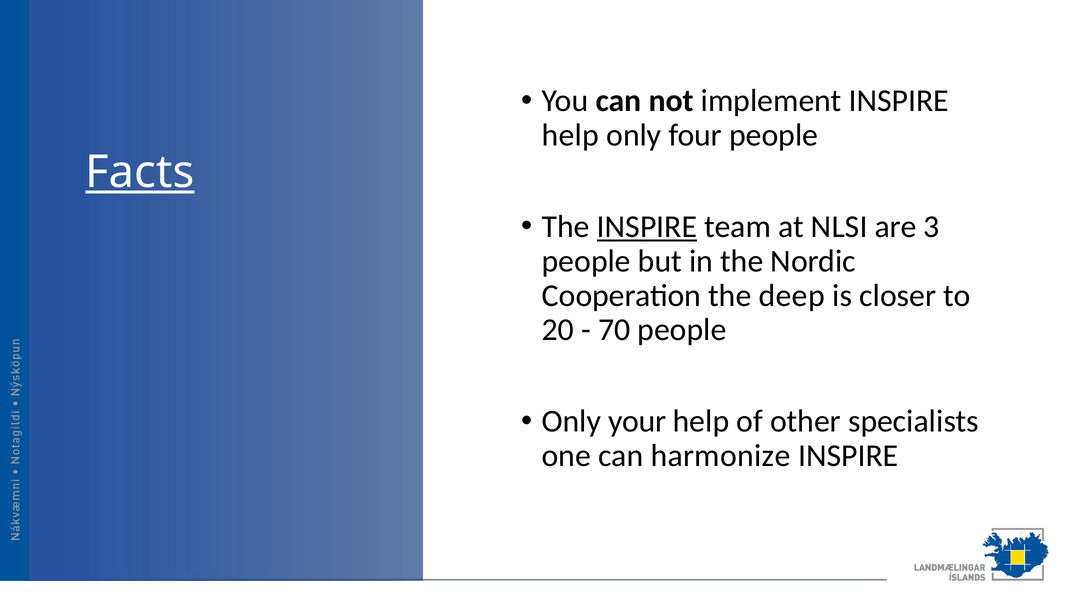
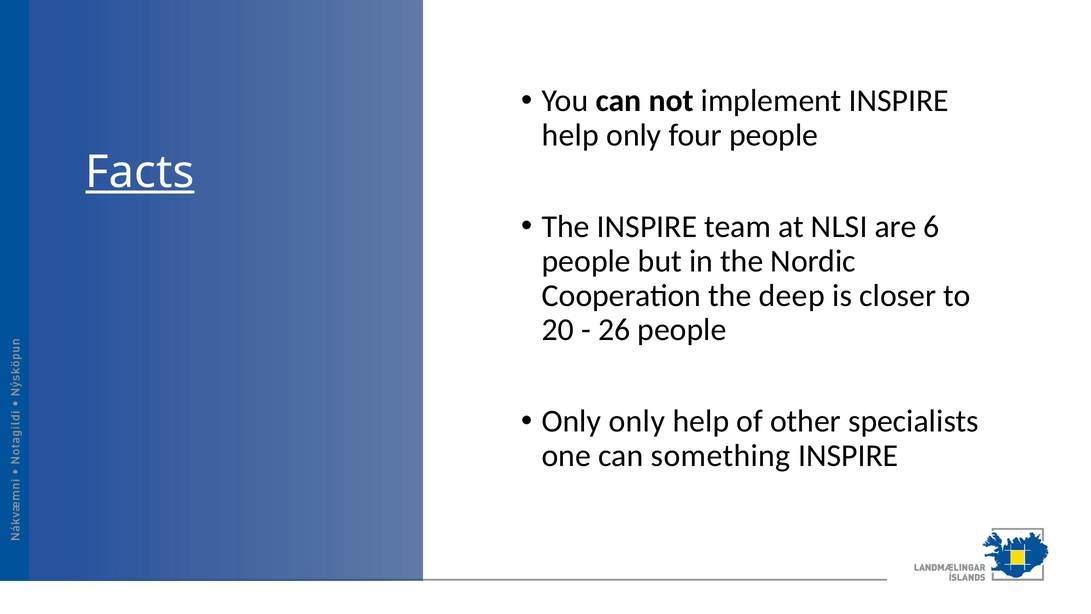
INSPIRE underline: present -> none (647, 227)
3: 3 -> 6 (931, 227)
70: 70 -> 26 (614, 330)
Only your: your -> only (637, 421)
harmonize: harmonize -> something (721, 456)
